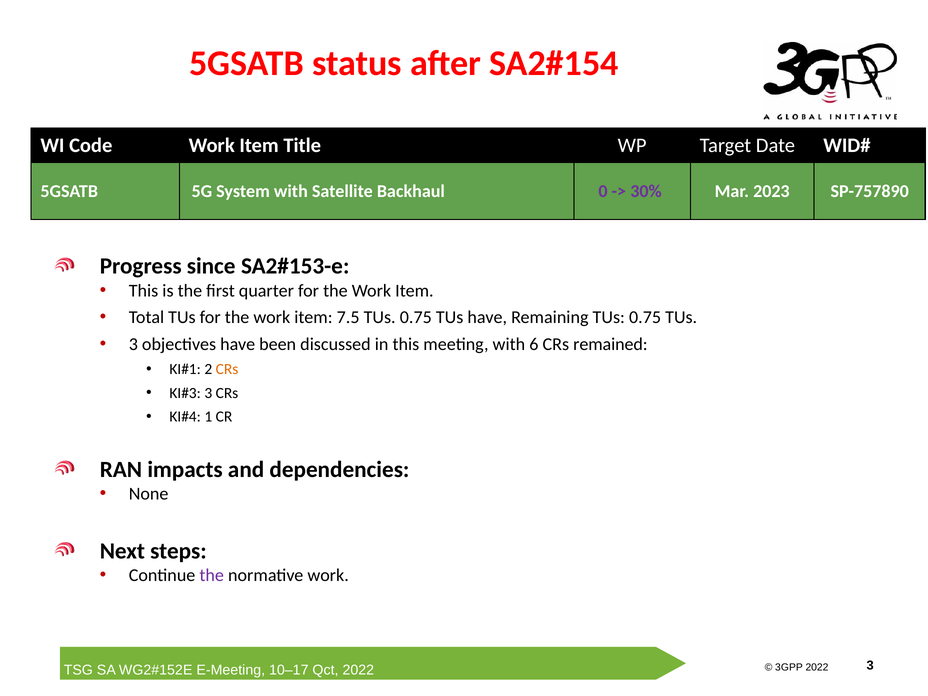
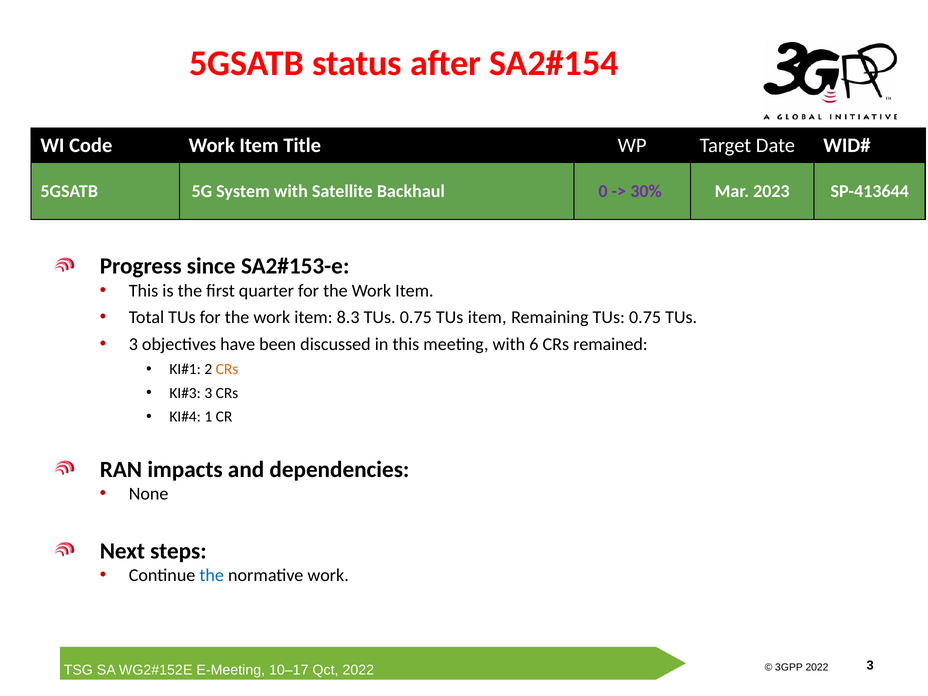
SP-757890: SP-757890 -> SP-413644 (870, 191)
7.5: 7.5 -> 8.3 (348, 317)
TUs have: have -> item (487, 317)
the colour: purple -> blue (212, 575)
